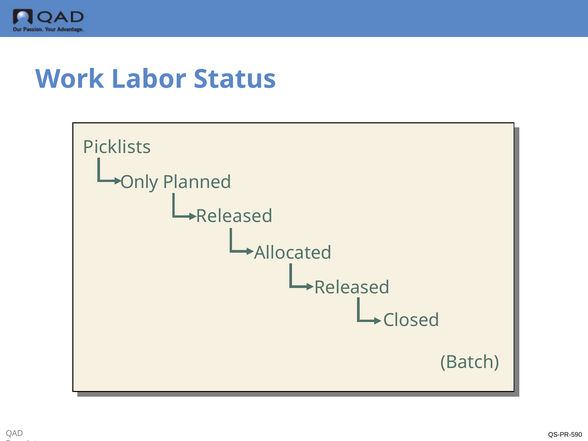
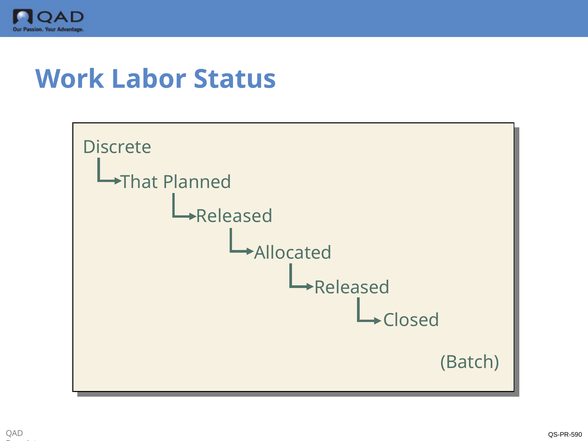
Picklists: Picklists -> Discrete (117, 147)
Only: Only -> That (139, 182)
